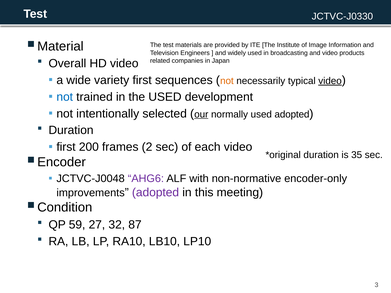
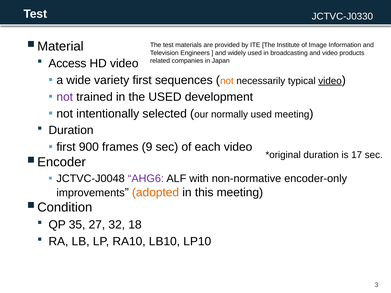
Overall: Overall -> Access (67, 64)
not colour: blue -> purple (65, 97)
our underline: present -> none (201, 114)
used adopted: adopted -> meeting (292, 114)
200: 200 -> 900 (89, 147)
2: 2 -> 9 (147, 147)
35: 35 -> 17 (357, 155)
adopted colour: purple -> orange (155, 193)
59: 59 -> 35 (77, 225)
87: 87 -> 18 (135, 225)
